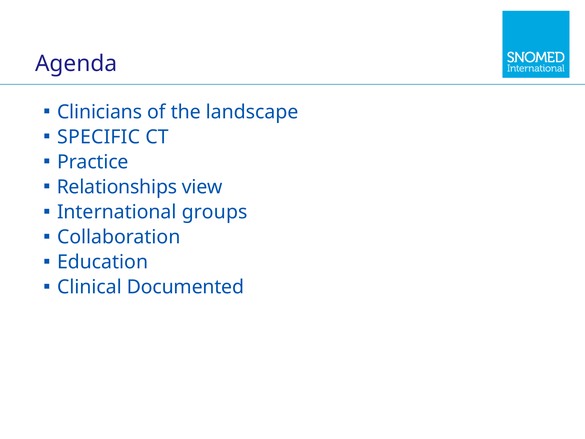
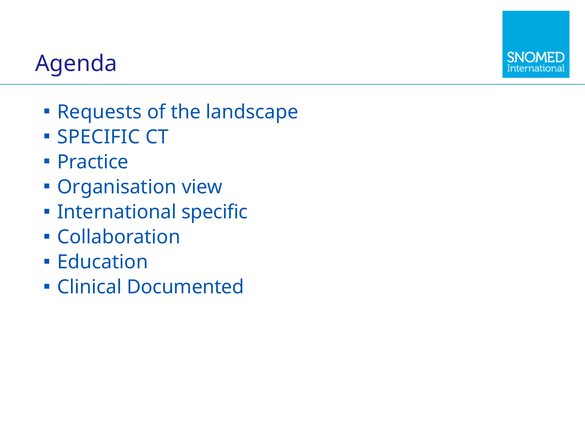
Clinicians: Clinicians -> Requests (100, 112)
Relationships: Relationships -> Organisation (117, 187)
International groups: groups -> specific (215, 212)
